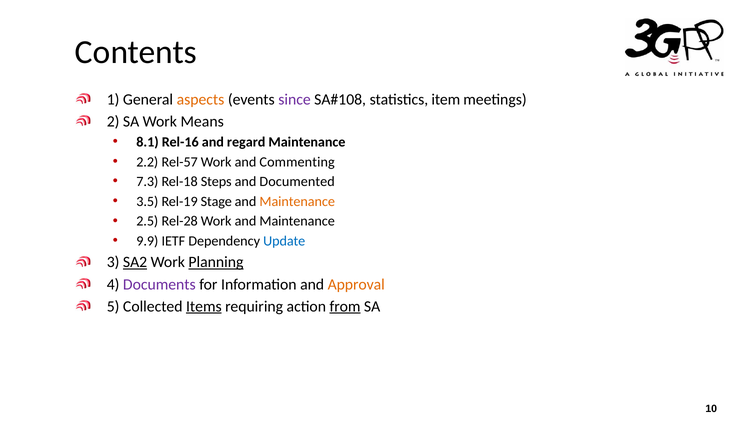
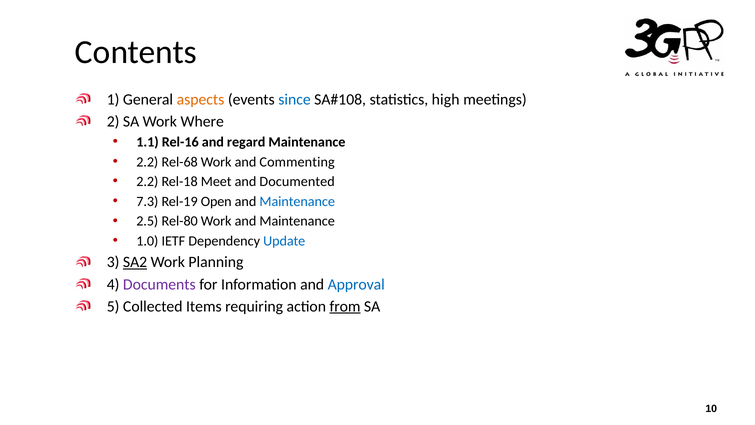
since colour: purple -> blue (294, 99)
item: item -> high (446, 99)
Means: Means -> Where (202, 121)
8.1: 8.1 -> 1.1 (147, 142)
Rel-57: Rel-57 -> Rel-68 (180, 162)
7.3: 7.3 -> 2.2 (147, 182)
Steps: Steps -> Meet (216, 182)
3.5: 3.5 -> 7.3 (147, 201)
Stage: Stage -> Open (216, 201)
Maintenance colour: orange -> blue (297, 201)
Rel-28: Rel-28 -> Rel-80 (180, 221)
9.9: 9.9 -> 1.0 (147, 241)
Planning underline: present -> none (216, 262)
Approval colour: orange -> blue (356, 284)
Items underline: present -> none (204, 306)
